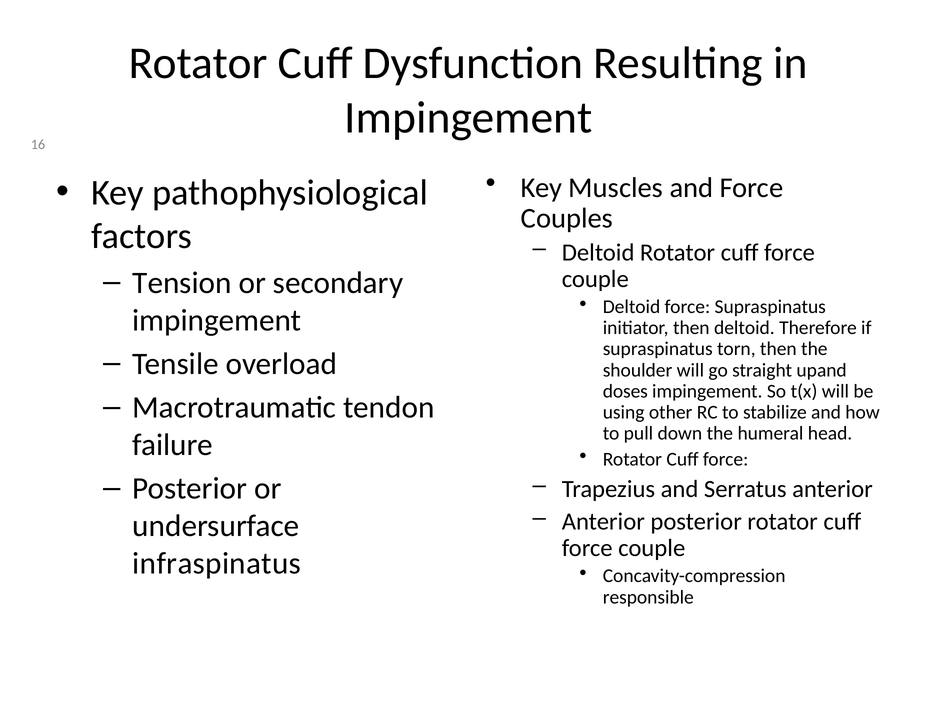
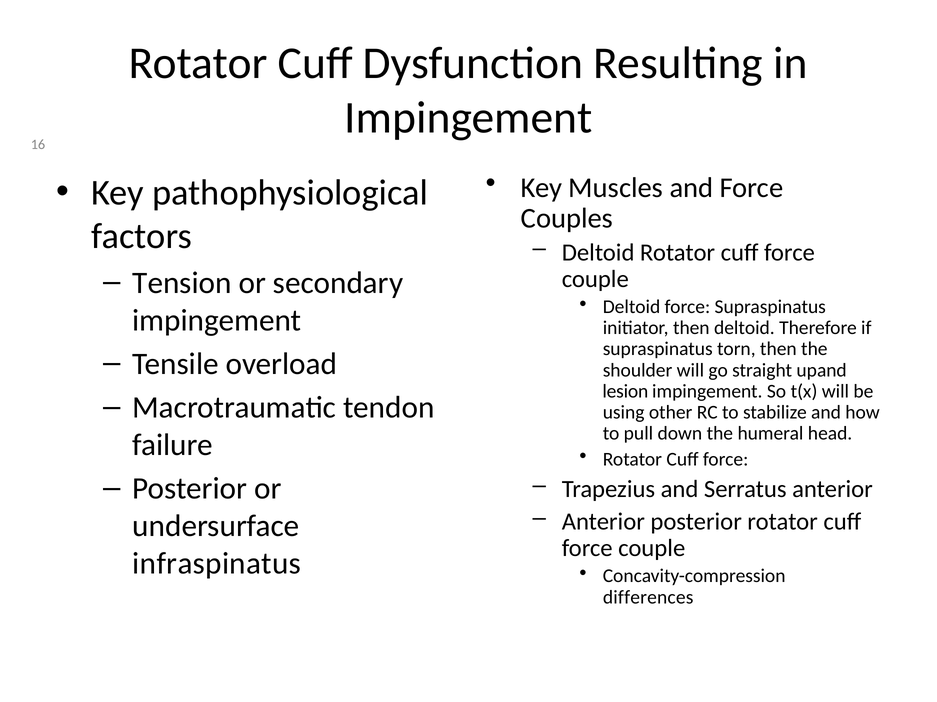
doses: doses -> lesion (625, 392)
responsible: responsible -> differences (648, 598)
